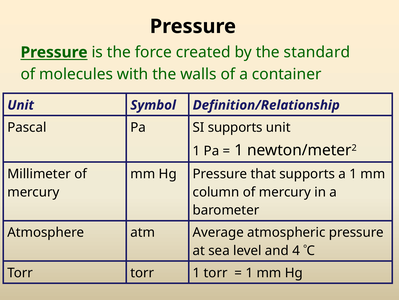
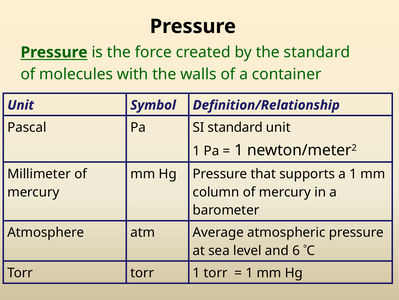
SI supports: supports -> standard (235, 127)
4: 4 -> 6 (296, 250)
